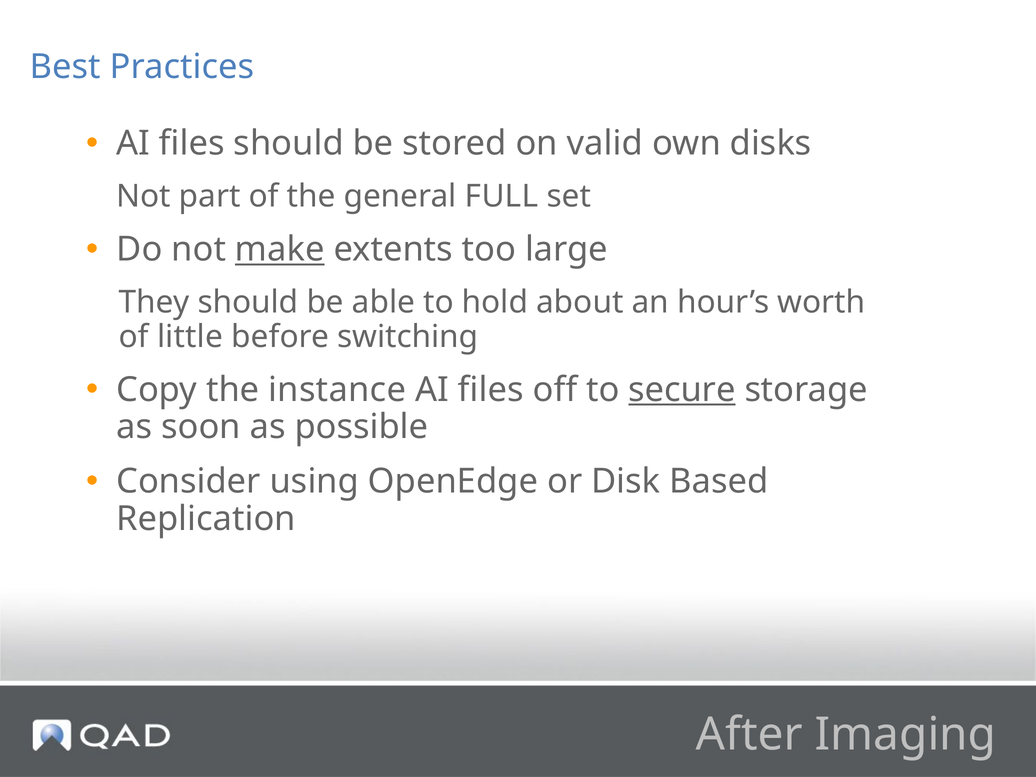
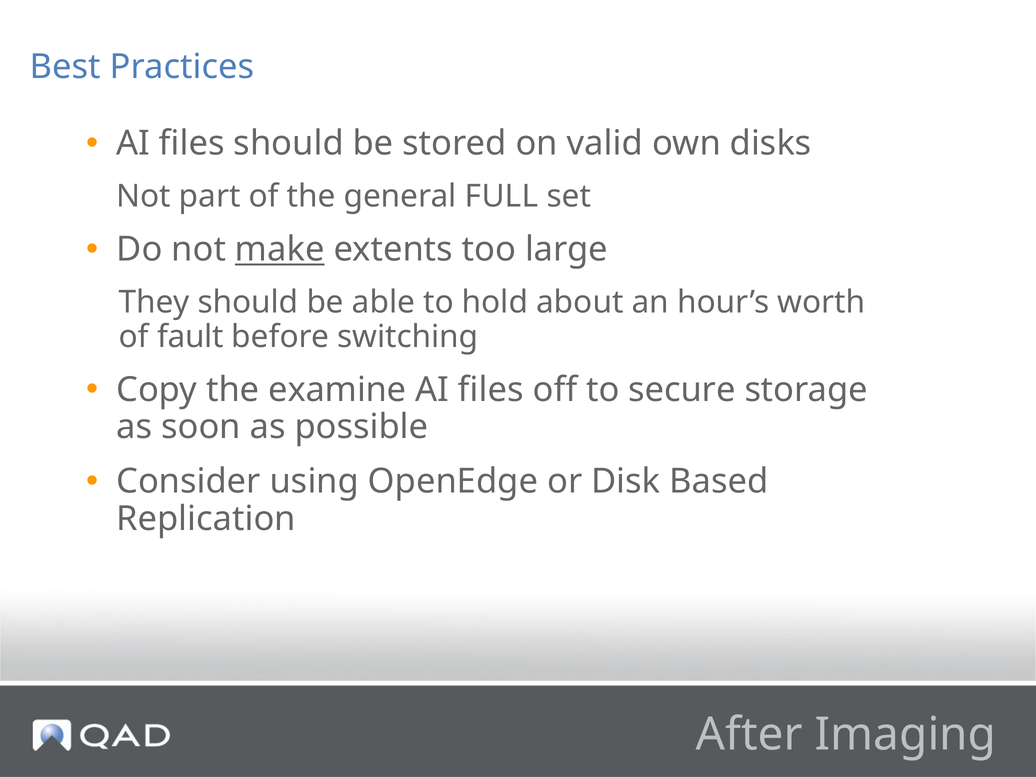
little: little -> fault (190, 337)
instance: instance -> examine (337, 390)
secure underline: present -> none (682, 390)
